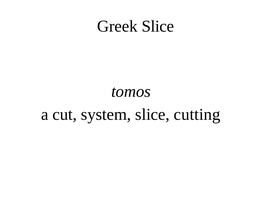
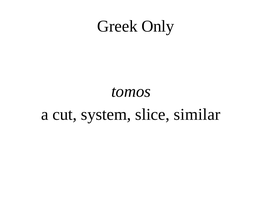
Greek Slice: Slice -> Only (158, 26)
cutting: cutting -> similar (197, 115)
